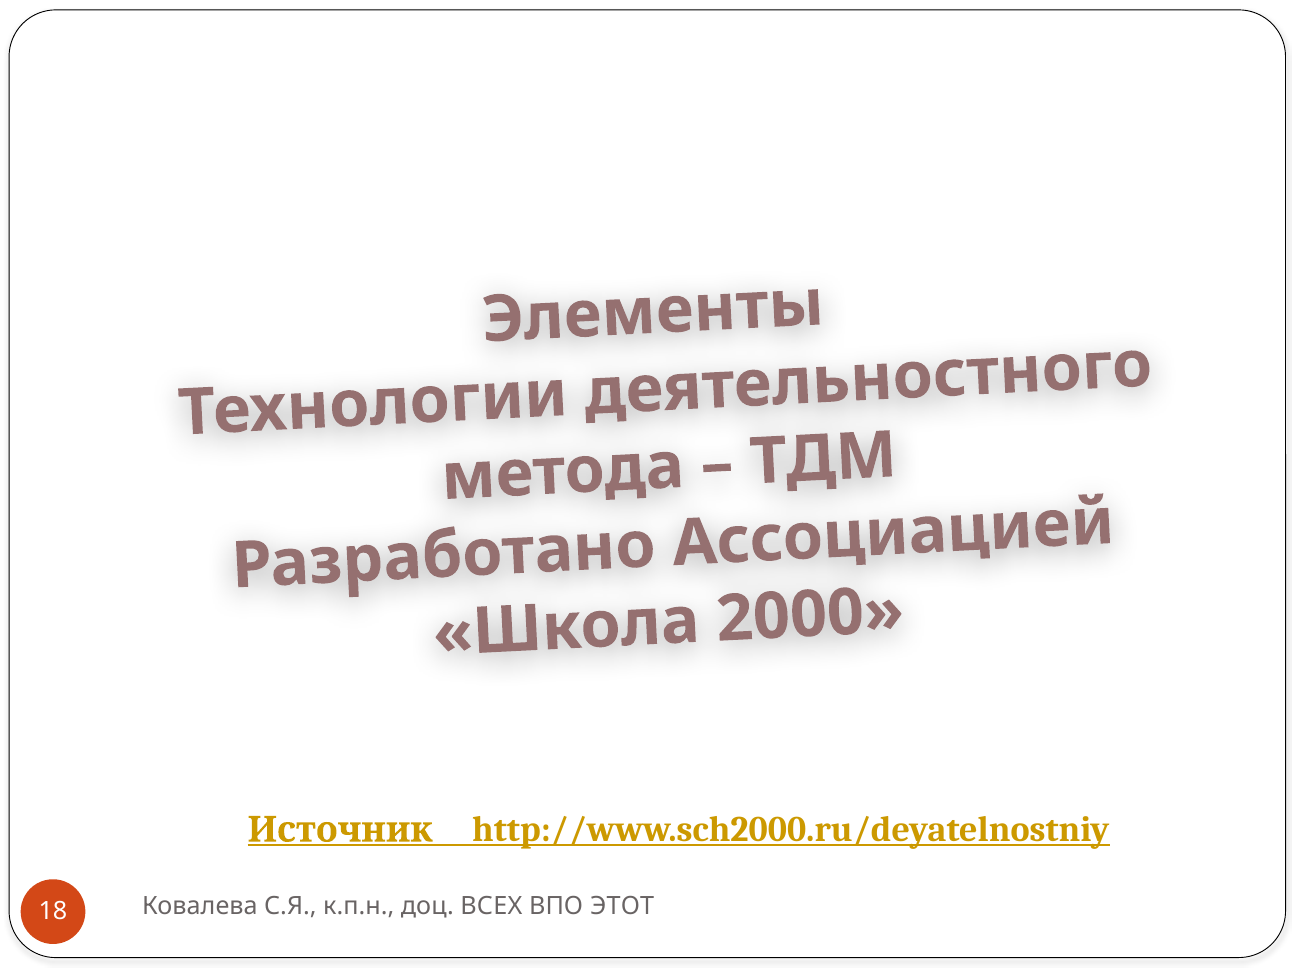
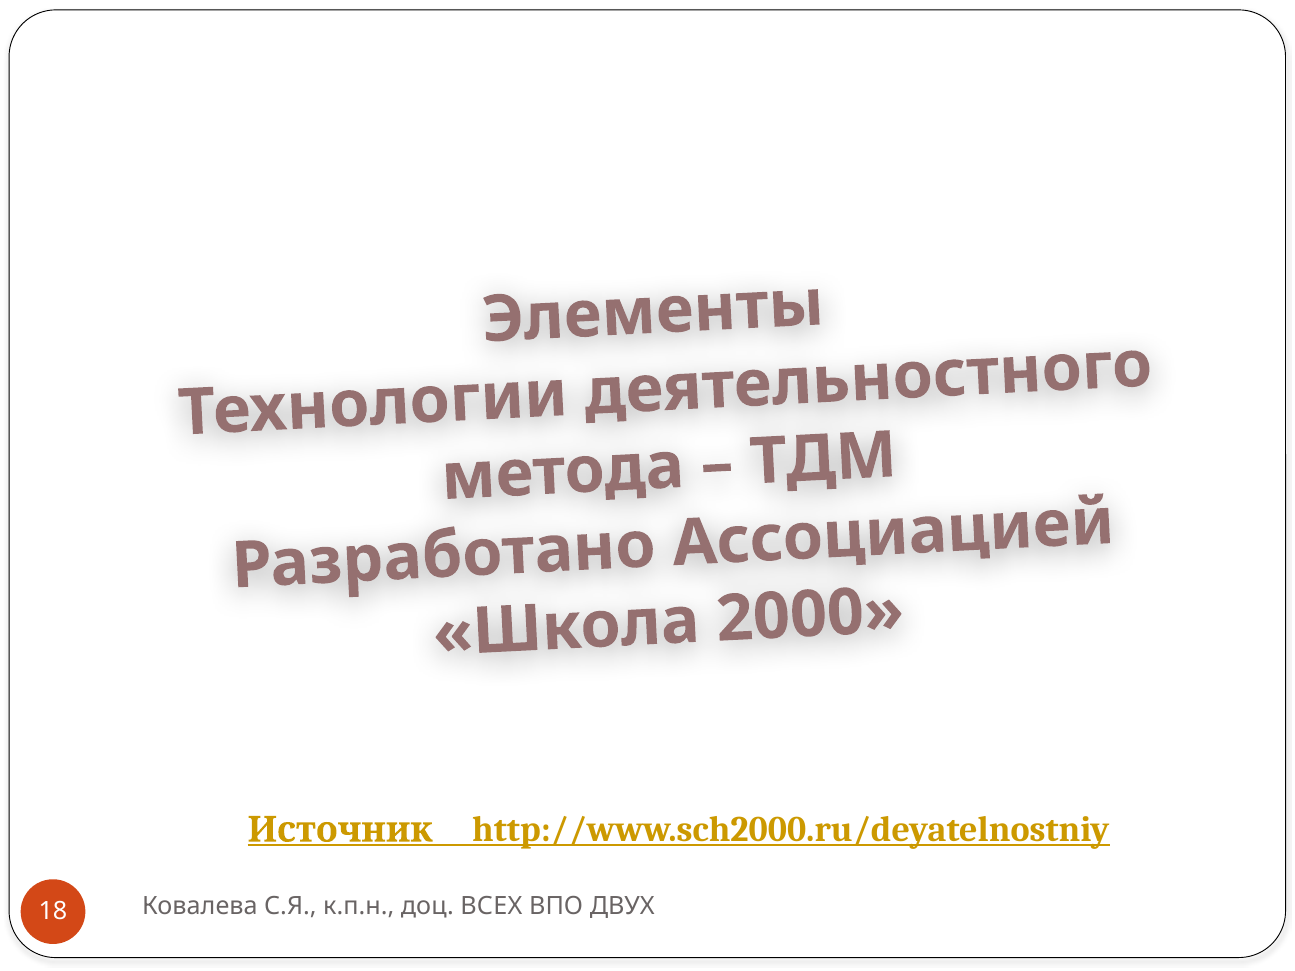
ЭТОТ: ЭТОТ -> ДВУХ (622, 906)
